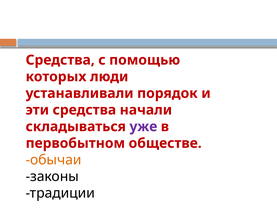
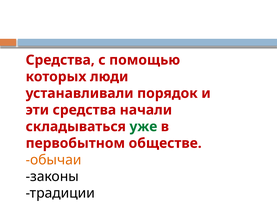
уже colour: purple -> green (143, 126)
